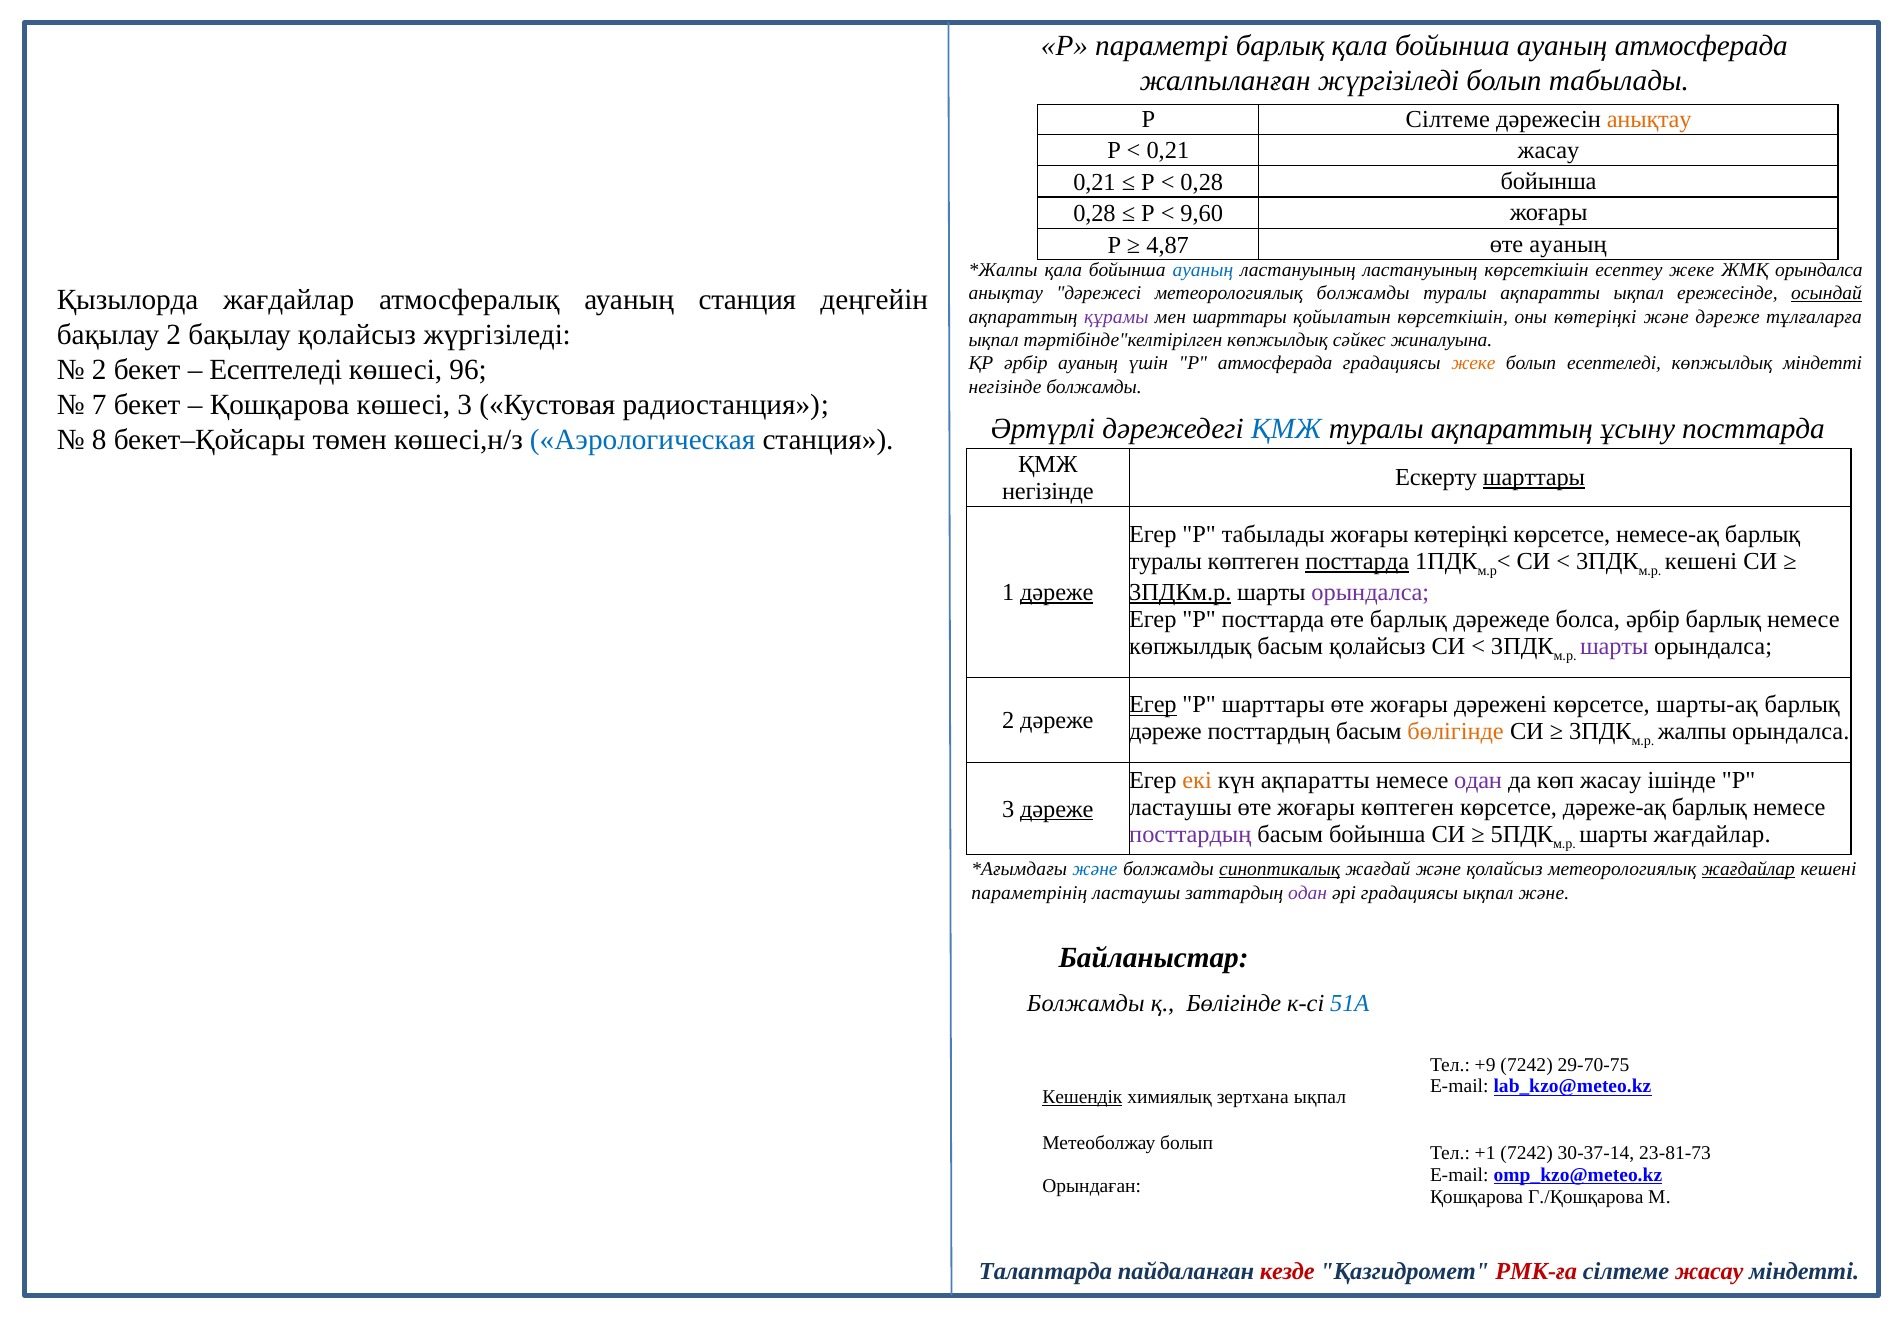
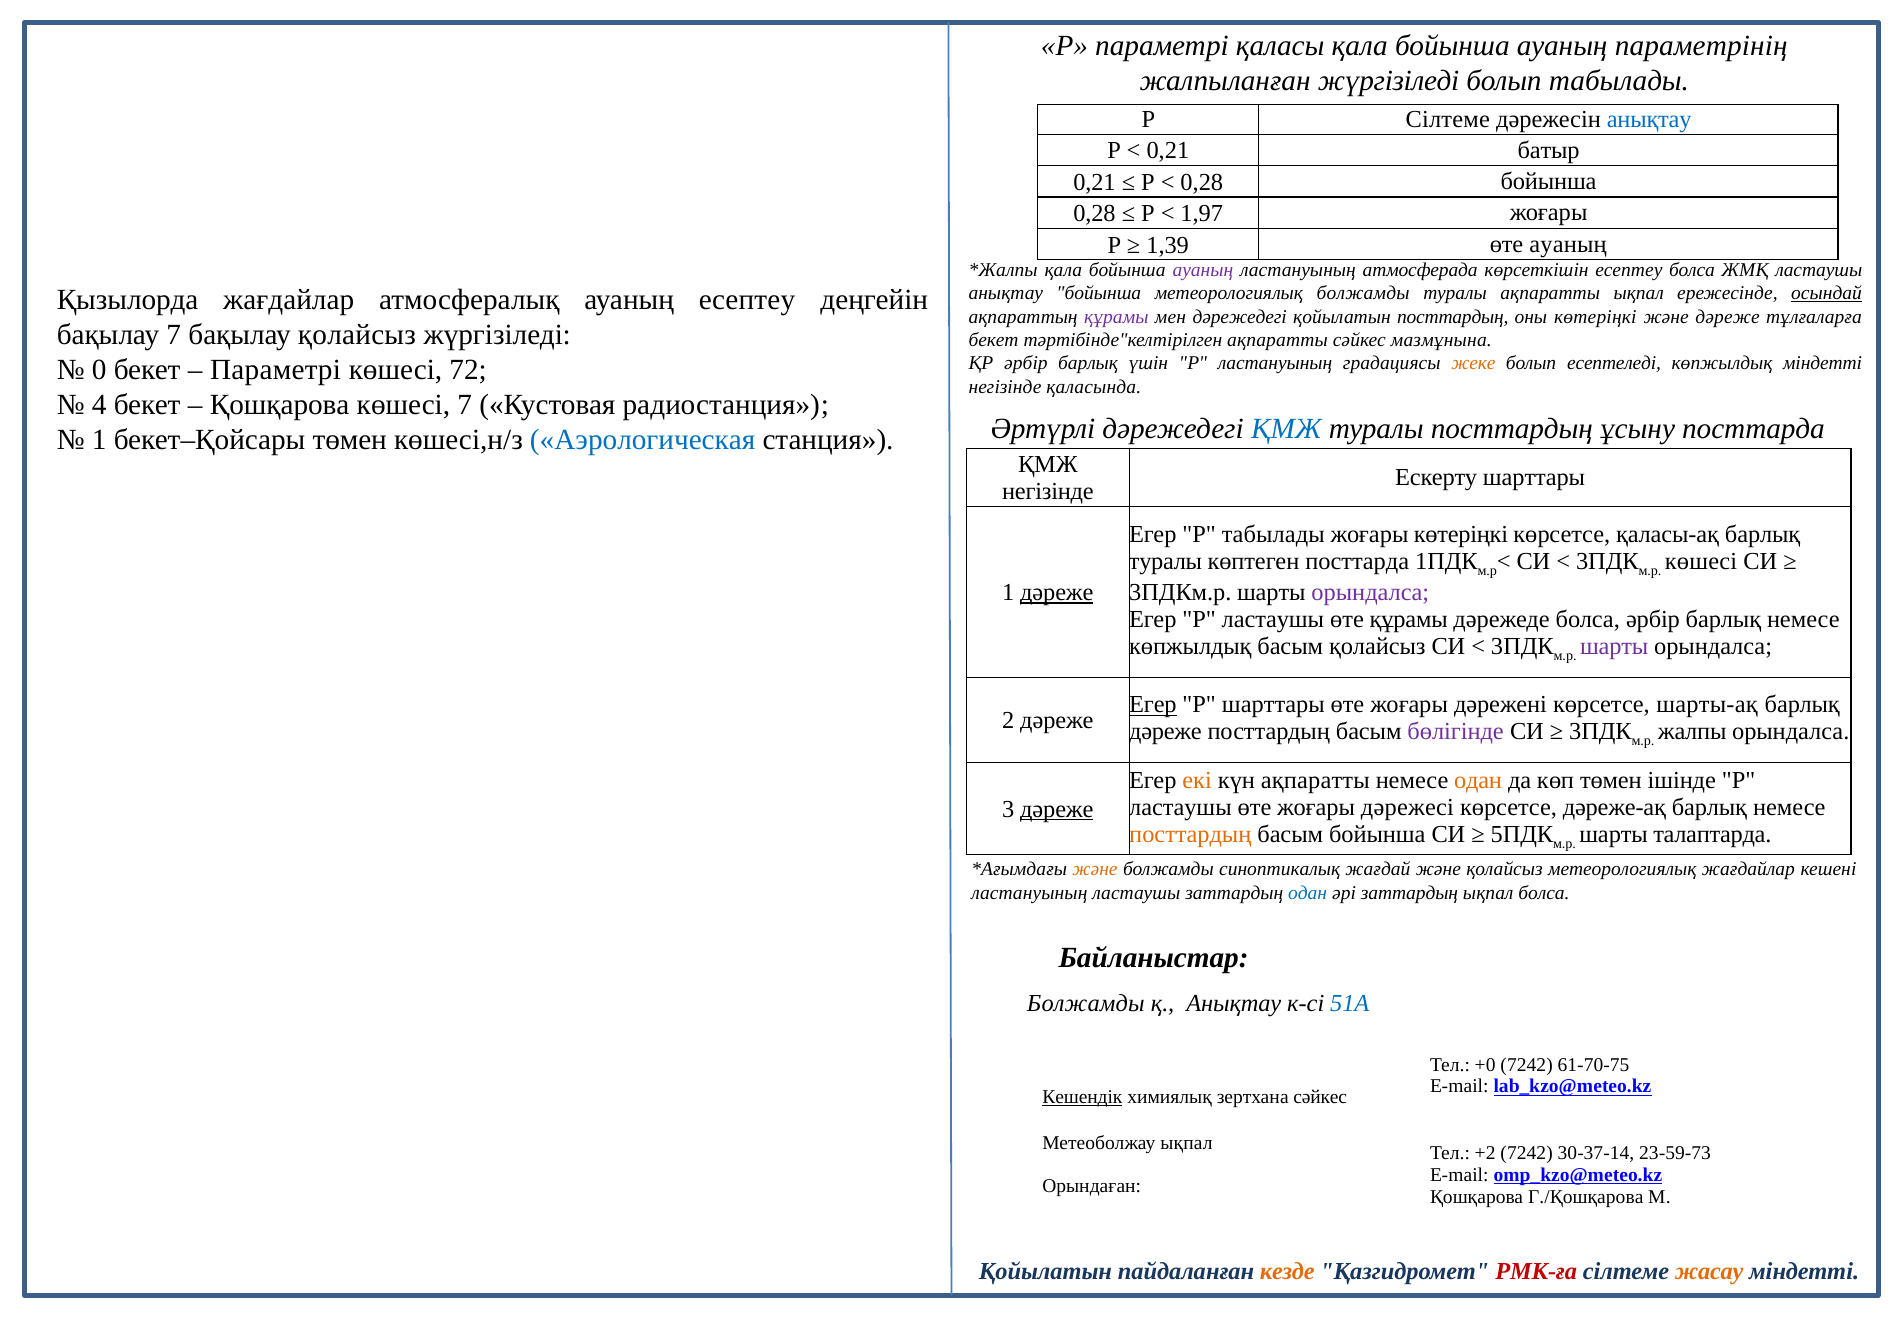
параметрі барлық: барлық -> қаласы (1280, 46)
ауаның атмосферада: атмосферада -> параметрінің (1701, 46)
анықтау colour: orange -> blue (1649, 120)
0,21 жасау: жасау -> батыр (1549, 150)
9,60: 9,60 -> 1,97 (1202, 214)
4,87: 4,87 -> 1,39 (1168, 245)
ауаның colour: blue -> purple (1203, 270)
ластануының ластануының: ластануының -> атмосферада (1420, 270)
есептеу жеке: жеке -> болса (1692, 270)
ЖМҚ орындалса: орындалса -> ластаушы (1819, 270)
анықтау дәрежесі: дәрежесі -> бойынша (1099, 293)
ауаның станция: станция -> есептеу (747, 300)
мен шарттары: шарттары -> дәрежедегі (1240, 317)
қойылатын көрсеткішін: көрсеткішін -> посттардың (1453, 317)
бақылау 2: 2 -> 7 (174, 335)
ықпал: ықпал -> бекет (994, 340)
тәртібінде"келтірілген көпжылдық: көпжылдық -> ақпаратты (1277, 340)
жиналуына: жиналуына -> мазмұнына (1441, 340)
ҚР әрбір ауаның: ауаның -> барлық (1088, 363)
Р атмосферада: атмосферада -> ластануының (1275, 363)
2: 2 -> 0 (99, 370)
Есептеледі: Есептеледі -> Параметрі (276, 370)
96: 96 -> 72 (468, 370)
негізінде болжамды: болжамды -> қаласында (1094, 387)
7: 7 -> 4 (99, 405)
көшесі 3: 3 -> 7 (465, 405)
туралы ақпараттың: ақпараттың -> посттардың (1512, 428)
8: 8 -> 1 (99, 440)
шарттары underline: present -> none (1534, 477)
немесе-ақ: немесе-ақ -> қаласы-ақ (1668, 534)
посттарда underline: present -> none (1357, 561)
кешені: кешені -> көшесі (1701, 561)
3ПДКм.р underline: present -> none (1180, 592)
P посттарда: посттарда -> ластаушы (1273, 619)
өте барлық: барлық -> құрамы (1409, 619)
бөлігінде colour: orange -> purple (1456, 732)
одан colour: purple -> orange (1478, 780)
көп жасау: жасау -> төмен (1611, 780)
жоғары көптеген: көптеген -> дәрежесі (1407, 807)
посттардың colour: purple -> orange (1190, 834)
шарты жағдайлар: жағдайлар -> талаптарда (1712, 834)
және colour: blue -> orange (1095, 869)
синоптикалық underline: present -> none (1280, 869)
жағдайлар underline: present -> none (1748, 869)
параметрінің: параметрінің -> ластануының (1029, 892)
одан colour: purple -> blue (1308, 892)
әрі градациясы: градациясы -> заттардың (1410, 892)
ықпал және: және -> болса (1544, 892)
қ Бөлігінде: Бөлігінде -> Анықтау (1234, 1003)
+9: +9 -> +0 (1485, 1064)
29-70-75: 29-70-75 -> 61-70-75 (1594, 1064)
зертхана ықпал: ықпал -> сәйкес (1320, 1097)
Метеоболжау болып: болып -> ықпал (1186, 1142)
+1: +1 -> +2 (1485, 1153)
23-81-73: 23-81-73 -> 23-59-73 (1675, 1153)
Талаптарда: Талаптарда -> Қойылатын (1045, 1271)
кезде colour: red -> orange (1287, 1271)
жасау colour: red -> orange (1709, 1271)
